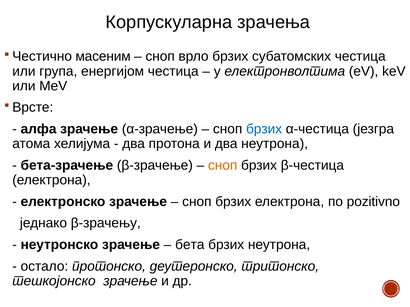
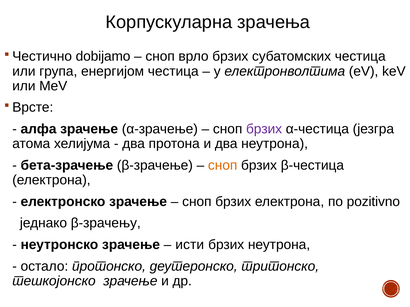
масеним: масеним -> dobijamo (103, 57)
брзих colour: blue -> purple (264, 129)
бета: бета -> исти (190, 245)
